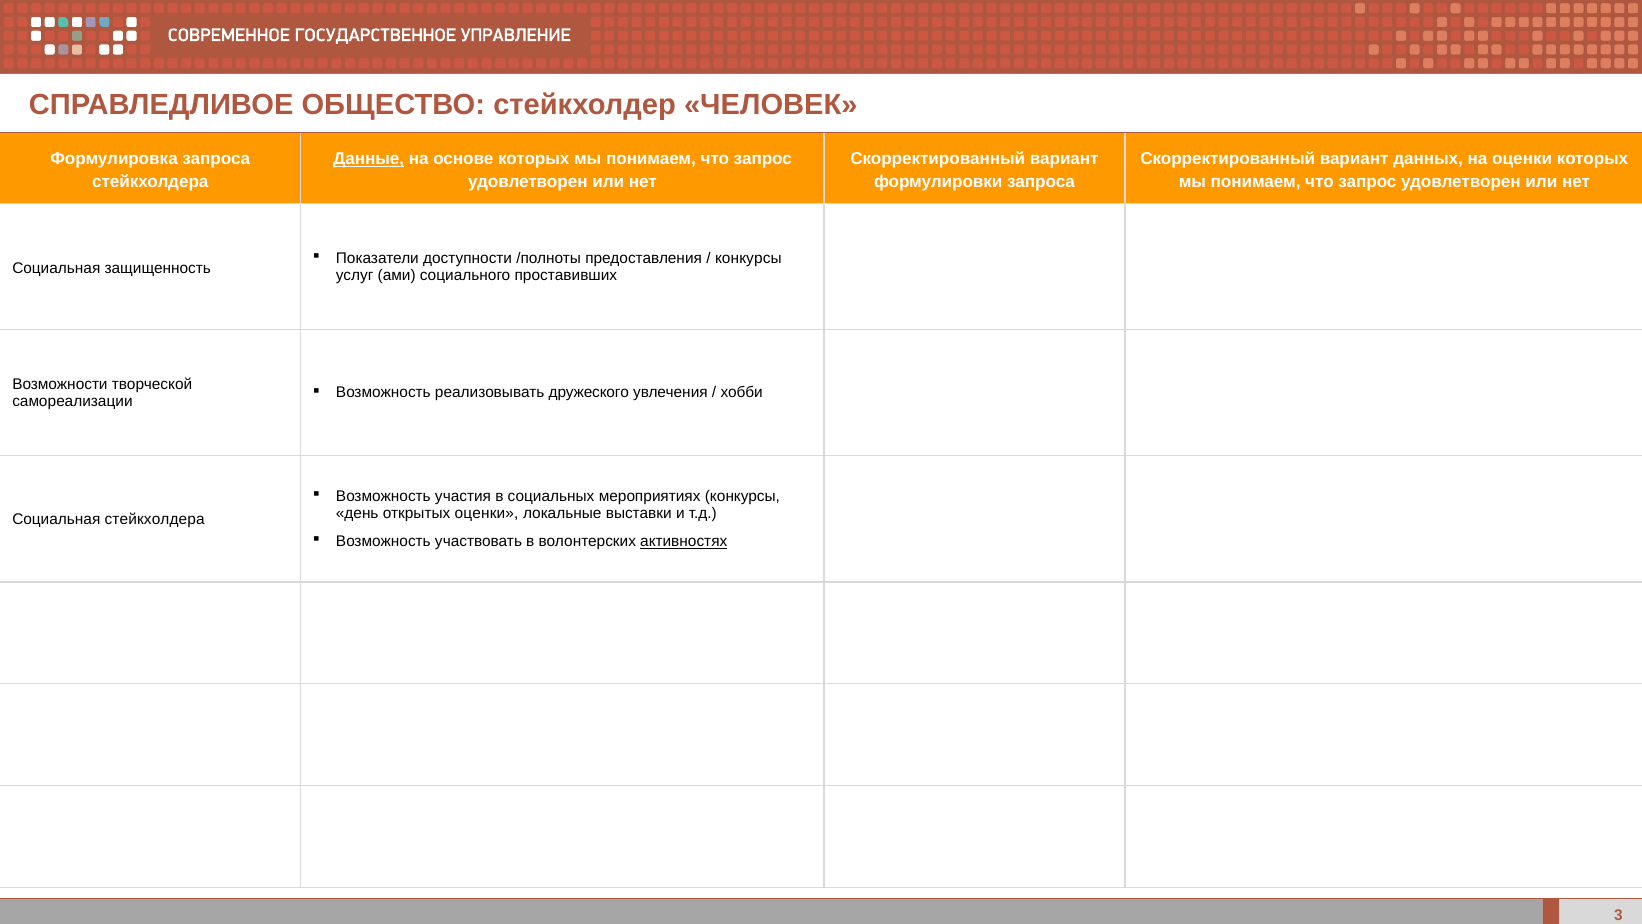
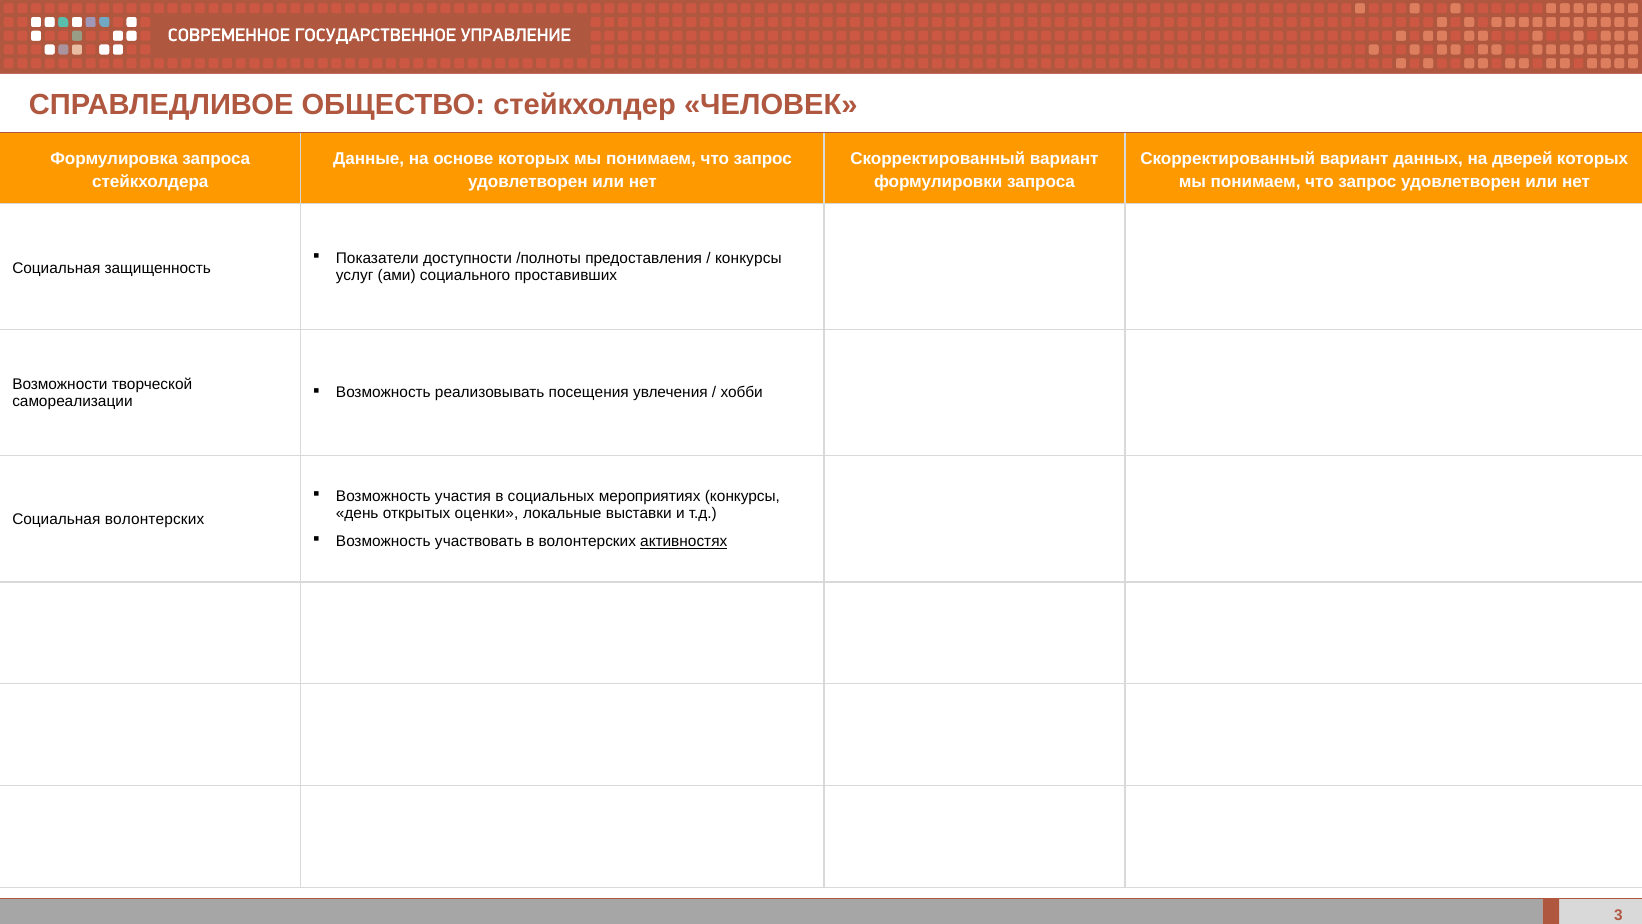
Данные underline: present -> none (369, 159)
на оценки: оценки -> дверей (1522, 159)
дружеского: дружеского -> посещения (589, 393)
Социальная стейкхолдера: стейкхолдера -> волонтерских (155, 519)
